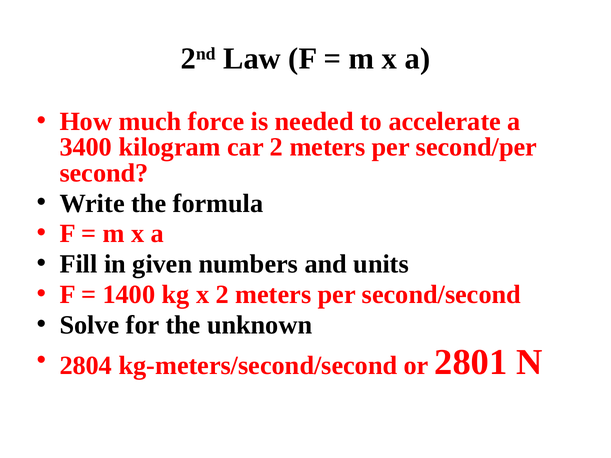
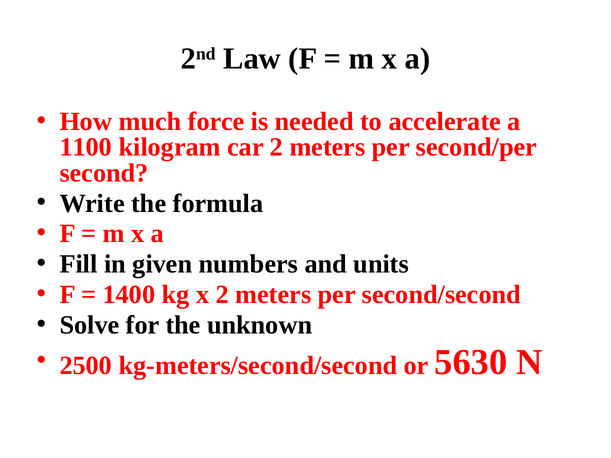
3400: 3400 -> 1100 (86, 147)
2804: 2804 -> 2500 (86, 366)
2801: 2801 -> 5630 (471, 362)
